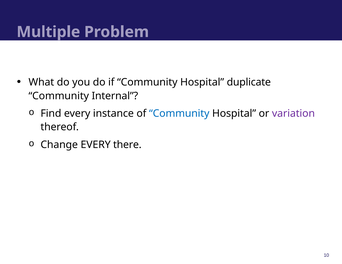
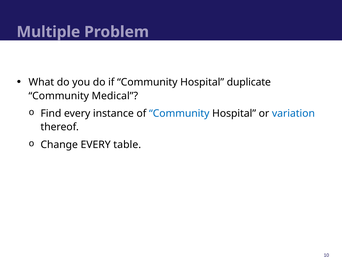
Internal: Internal -> Medical (115, 96)
variation colour: purple -> blue (293, 113)
there: there -> table (127, 145)
